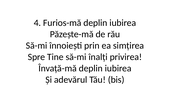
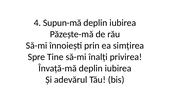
Furios-mă: Furios-mă -> Supun-mă (62, 23)
